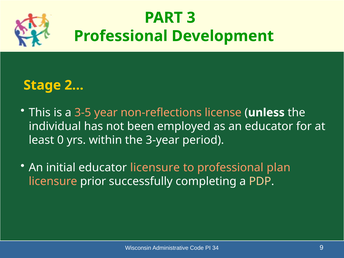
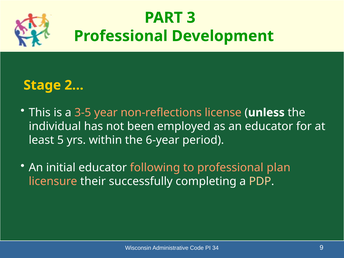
0: 0 -> 5 (60, 140)
3-year: 3-year -> 6-year (163, 140)
educator licensure: licensure -> following (155, 168)
prior: prior -> their (93, 181)
